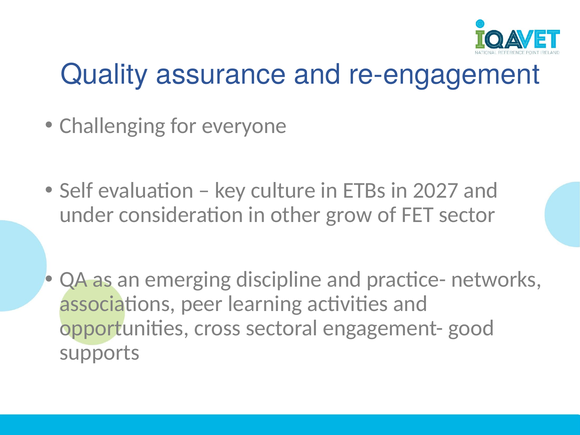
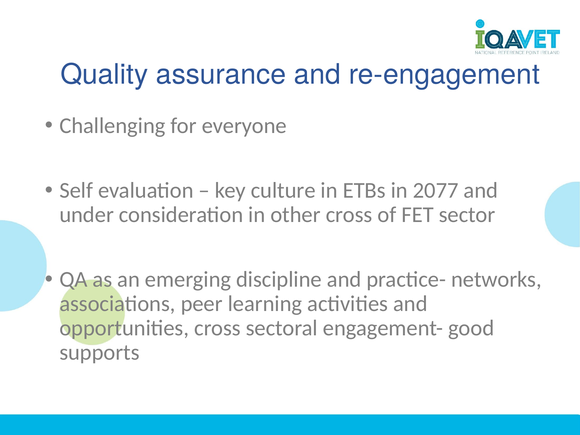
2027: 2027 -> 2077 (436, 190)
other grow: grow -> cross (349, 215)
